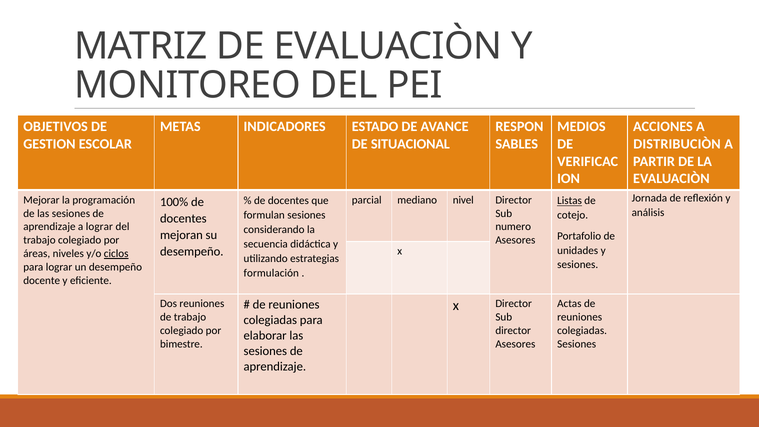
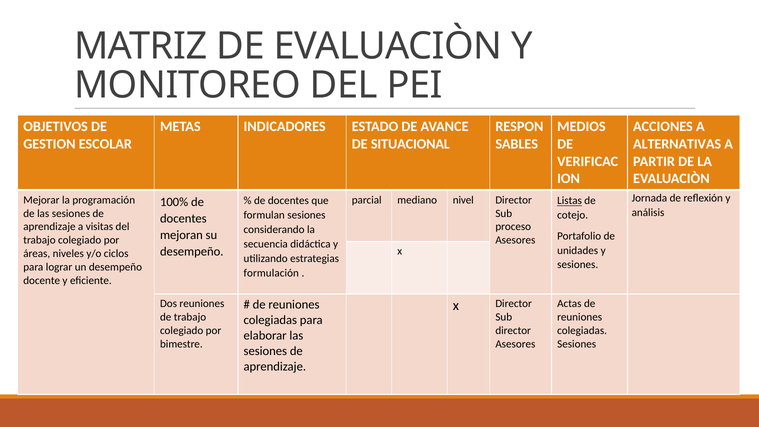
DISTRIBUCIÒN: DISTRIBUCIÒN -> ALTERNATIVAS (677, 144)
a lograr: lograr -> visitas (99, 227)
numero: numero -> proceso (513, 227)
ciclos underline: present -> none (116, 254)
